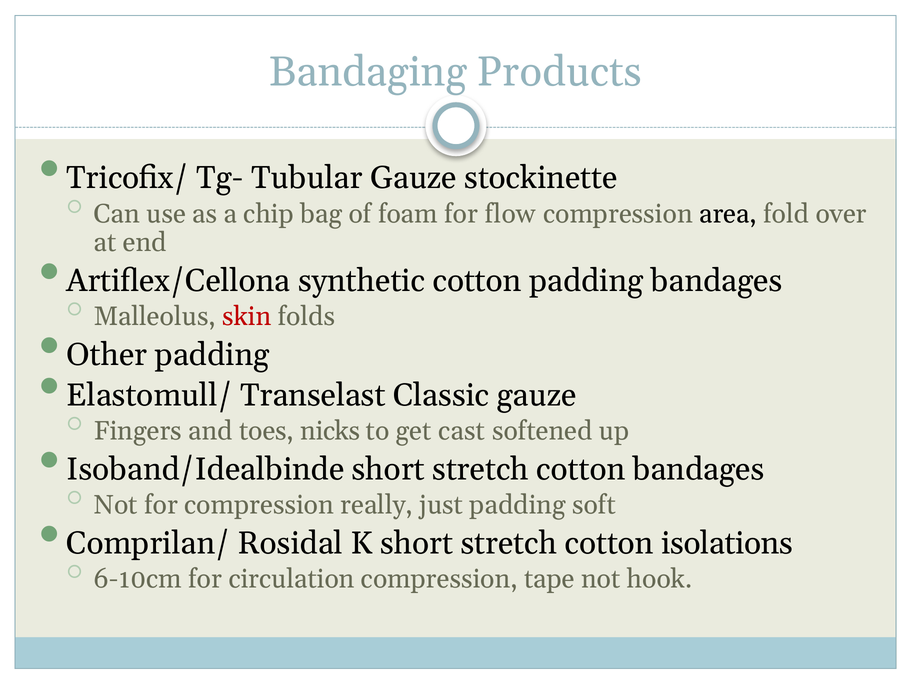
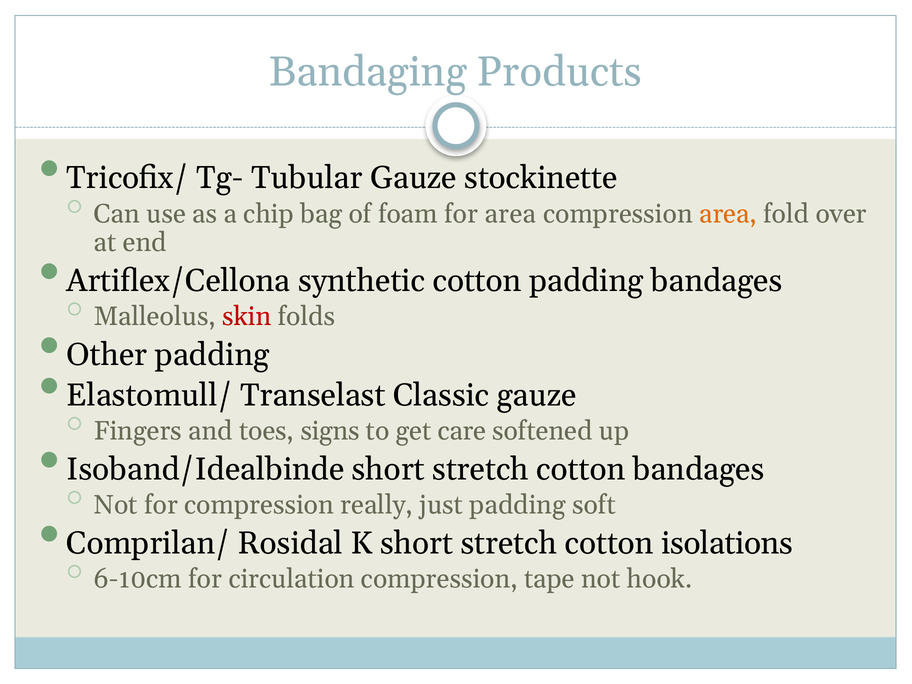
for flow: flow -> area (510, 214)
area colour: black -> orange (728, 214)
nicks: nicks -> signs (330, 431)
cast: cast -> care (462, 431)
